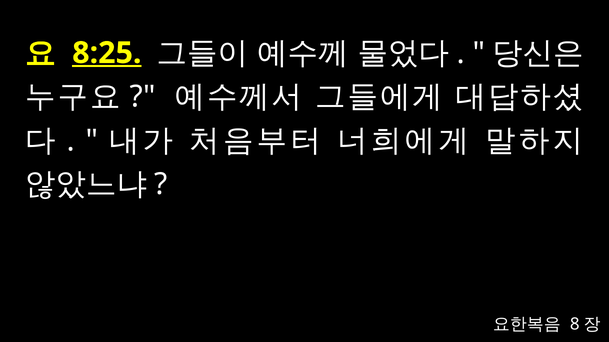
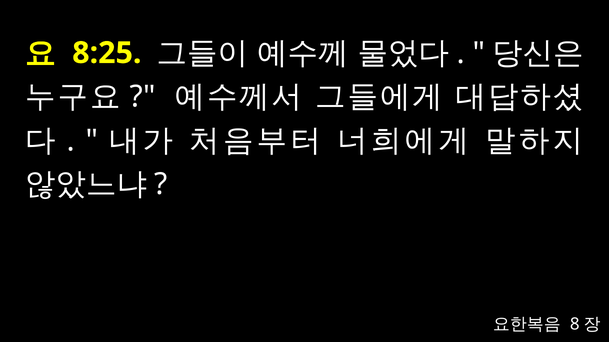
8:25 underline: present -> none (107, 53)
